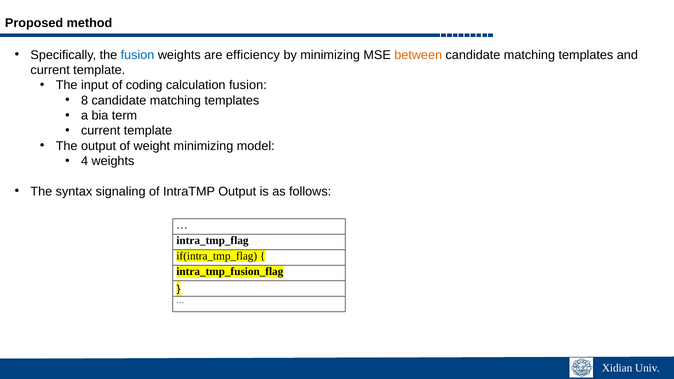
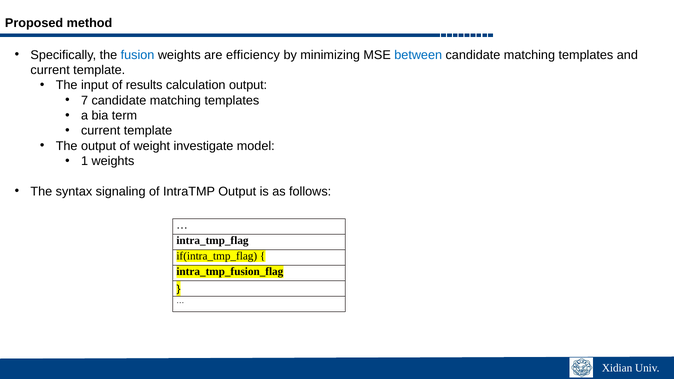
between colour: orange -> blue (418, 55)
coding: coding -> results (144, 85)
calculation fusion: fusion -> output (248, 85)
8: 8 -> 7 (85, 100)
weight minimizing: minimizing -> investigate (203, 146)
4: 4 -> 1 (85, 161)
